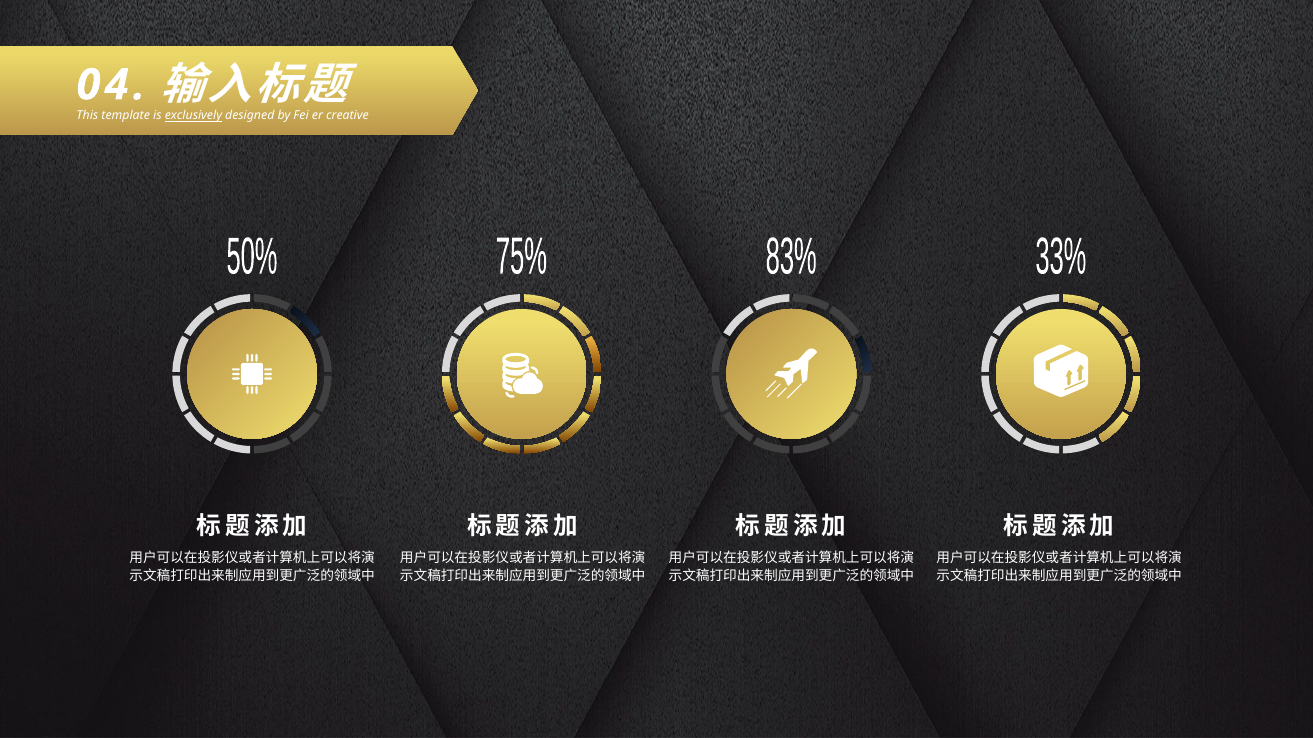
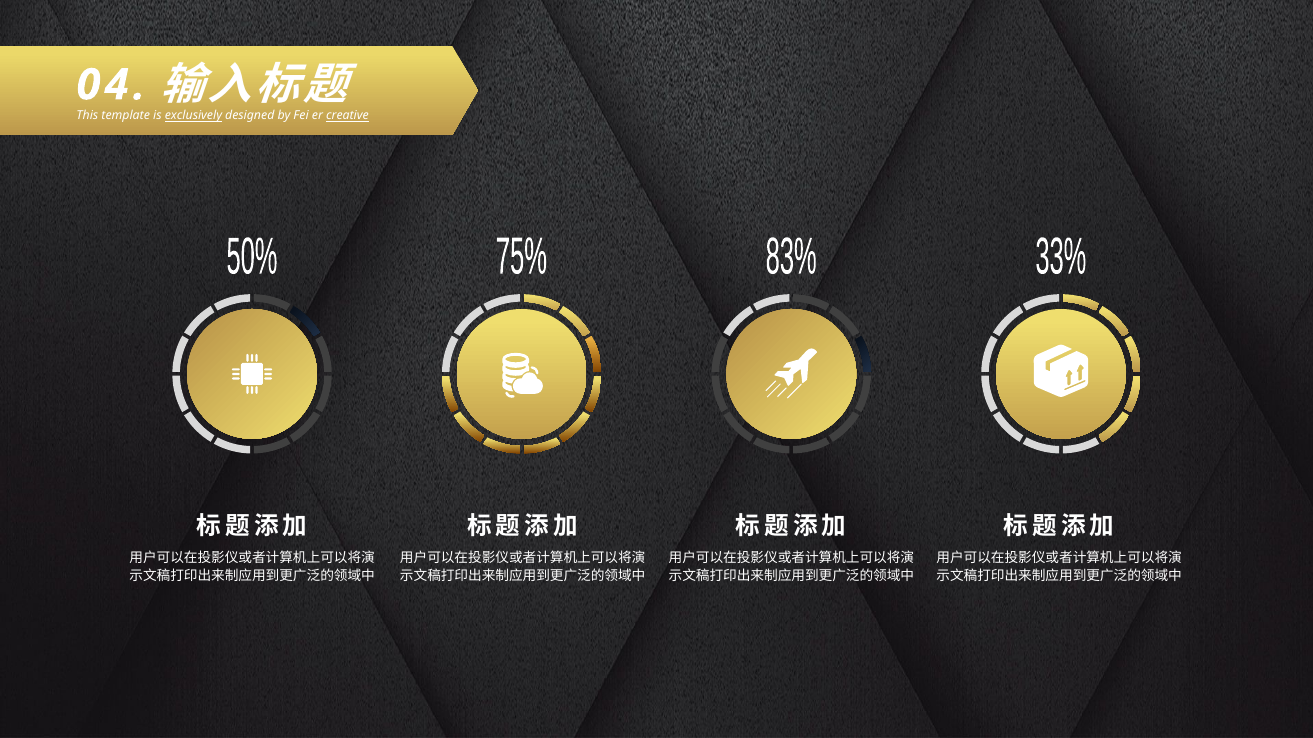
creative underline: none -> present (347, 116)
